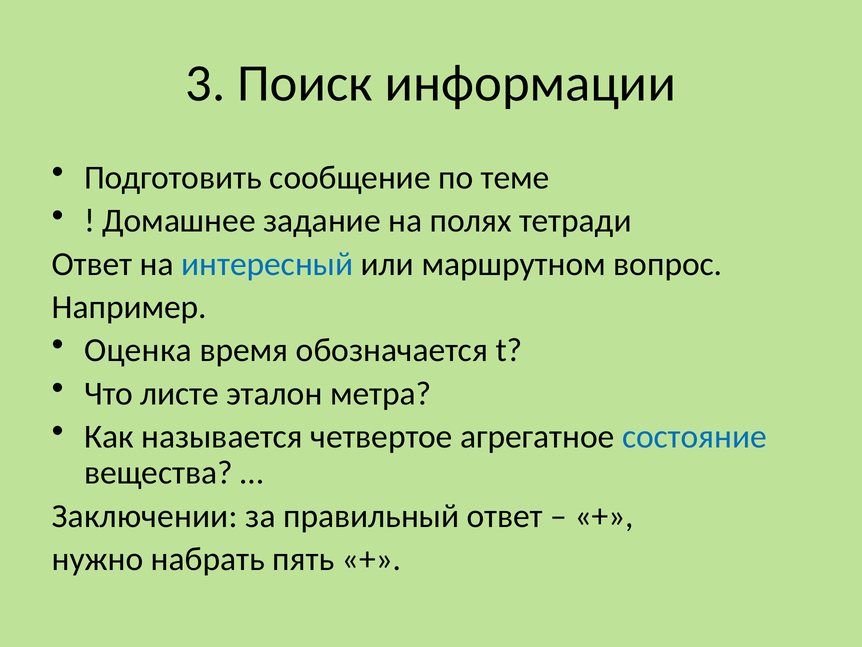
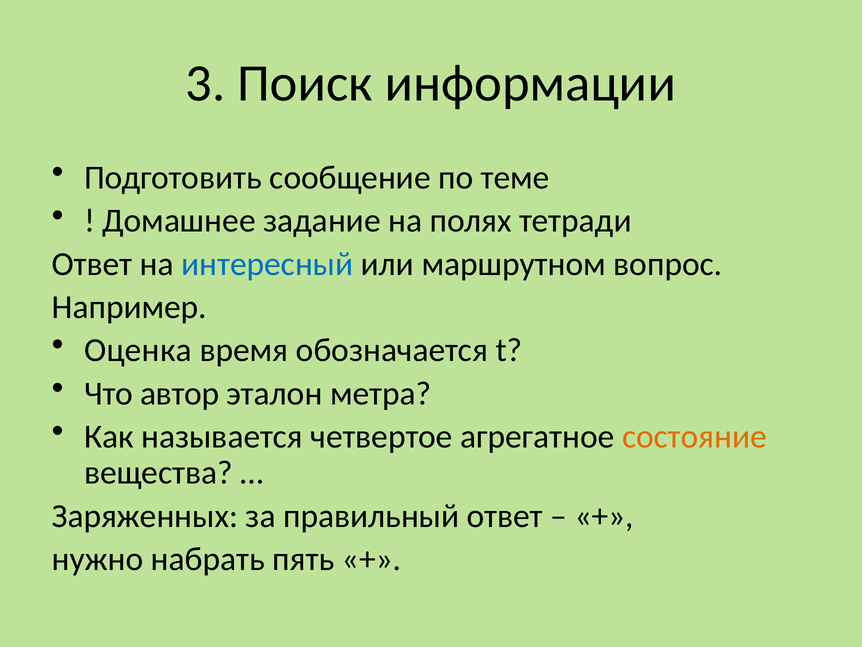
листе: листе -> автор (180, 393)
состояние colour: blue -> orange (694, 436)
Заключении: Заключении -> Заряженных (145, 516)
